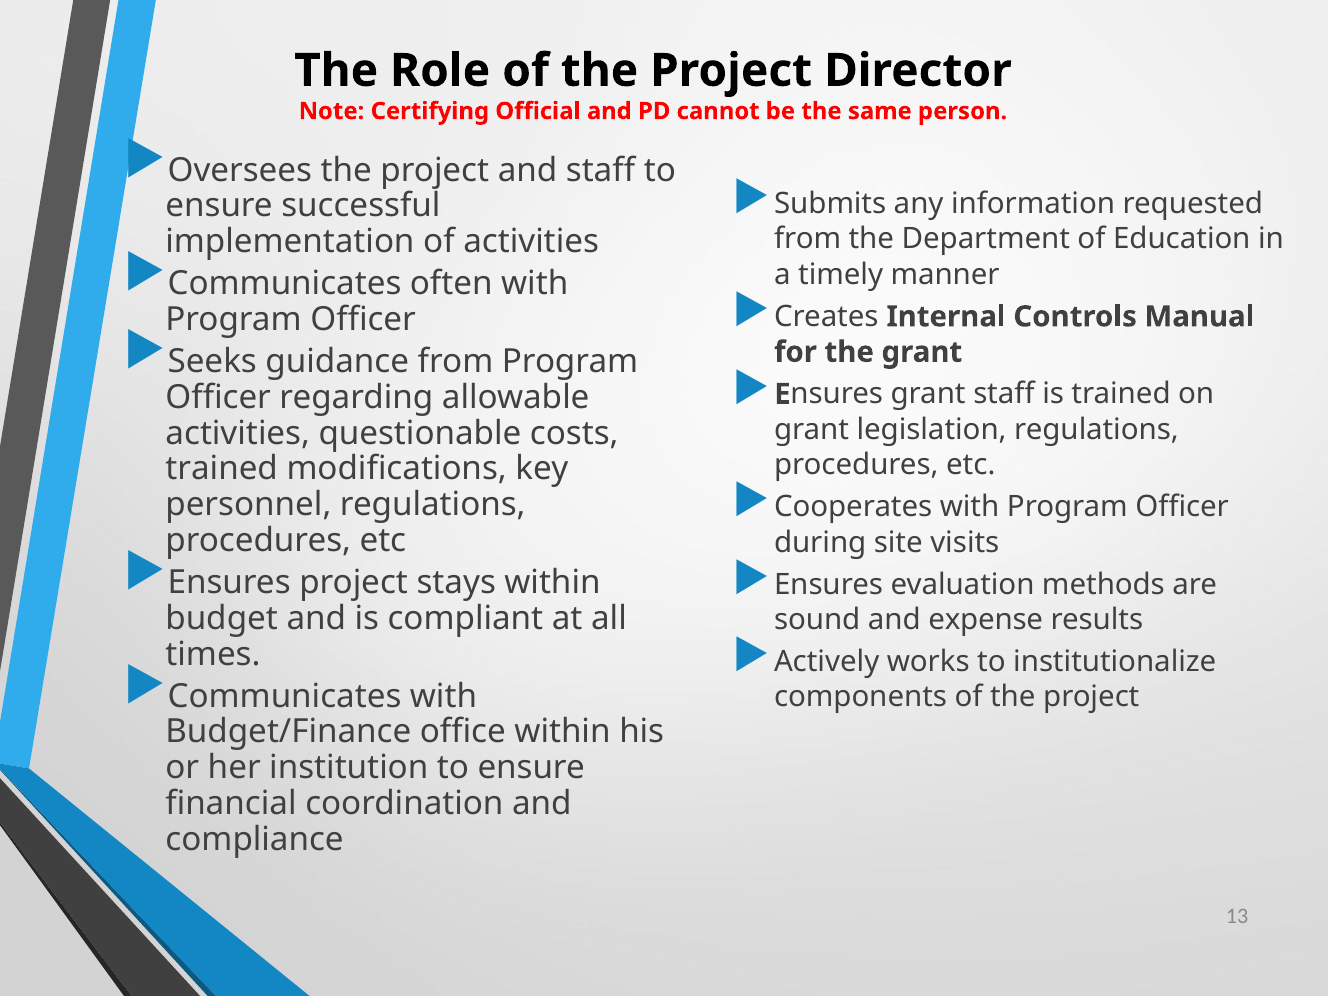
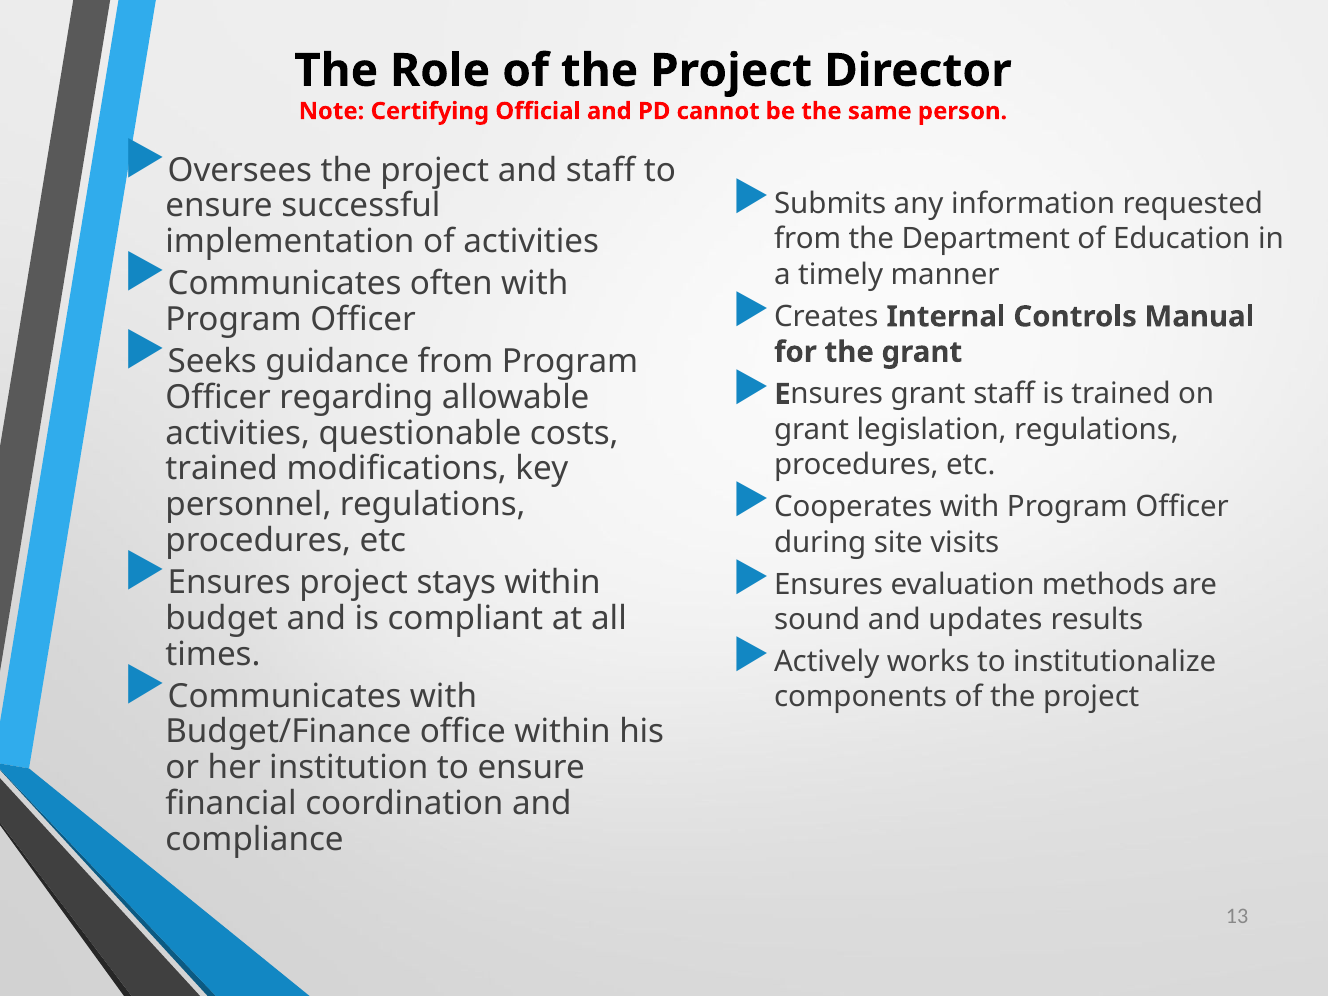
expense: expense -> updates (986, 620)
